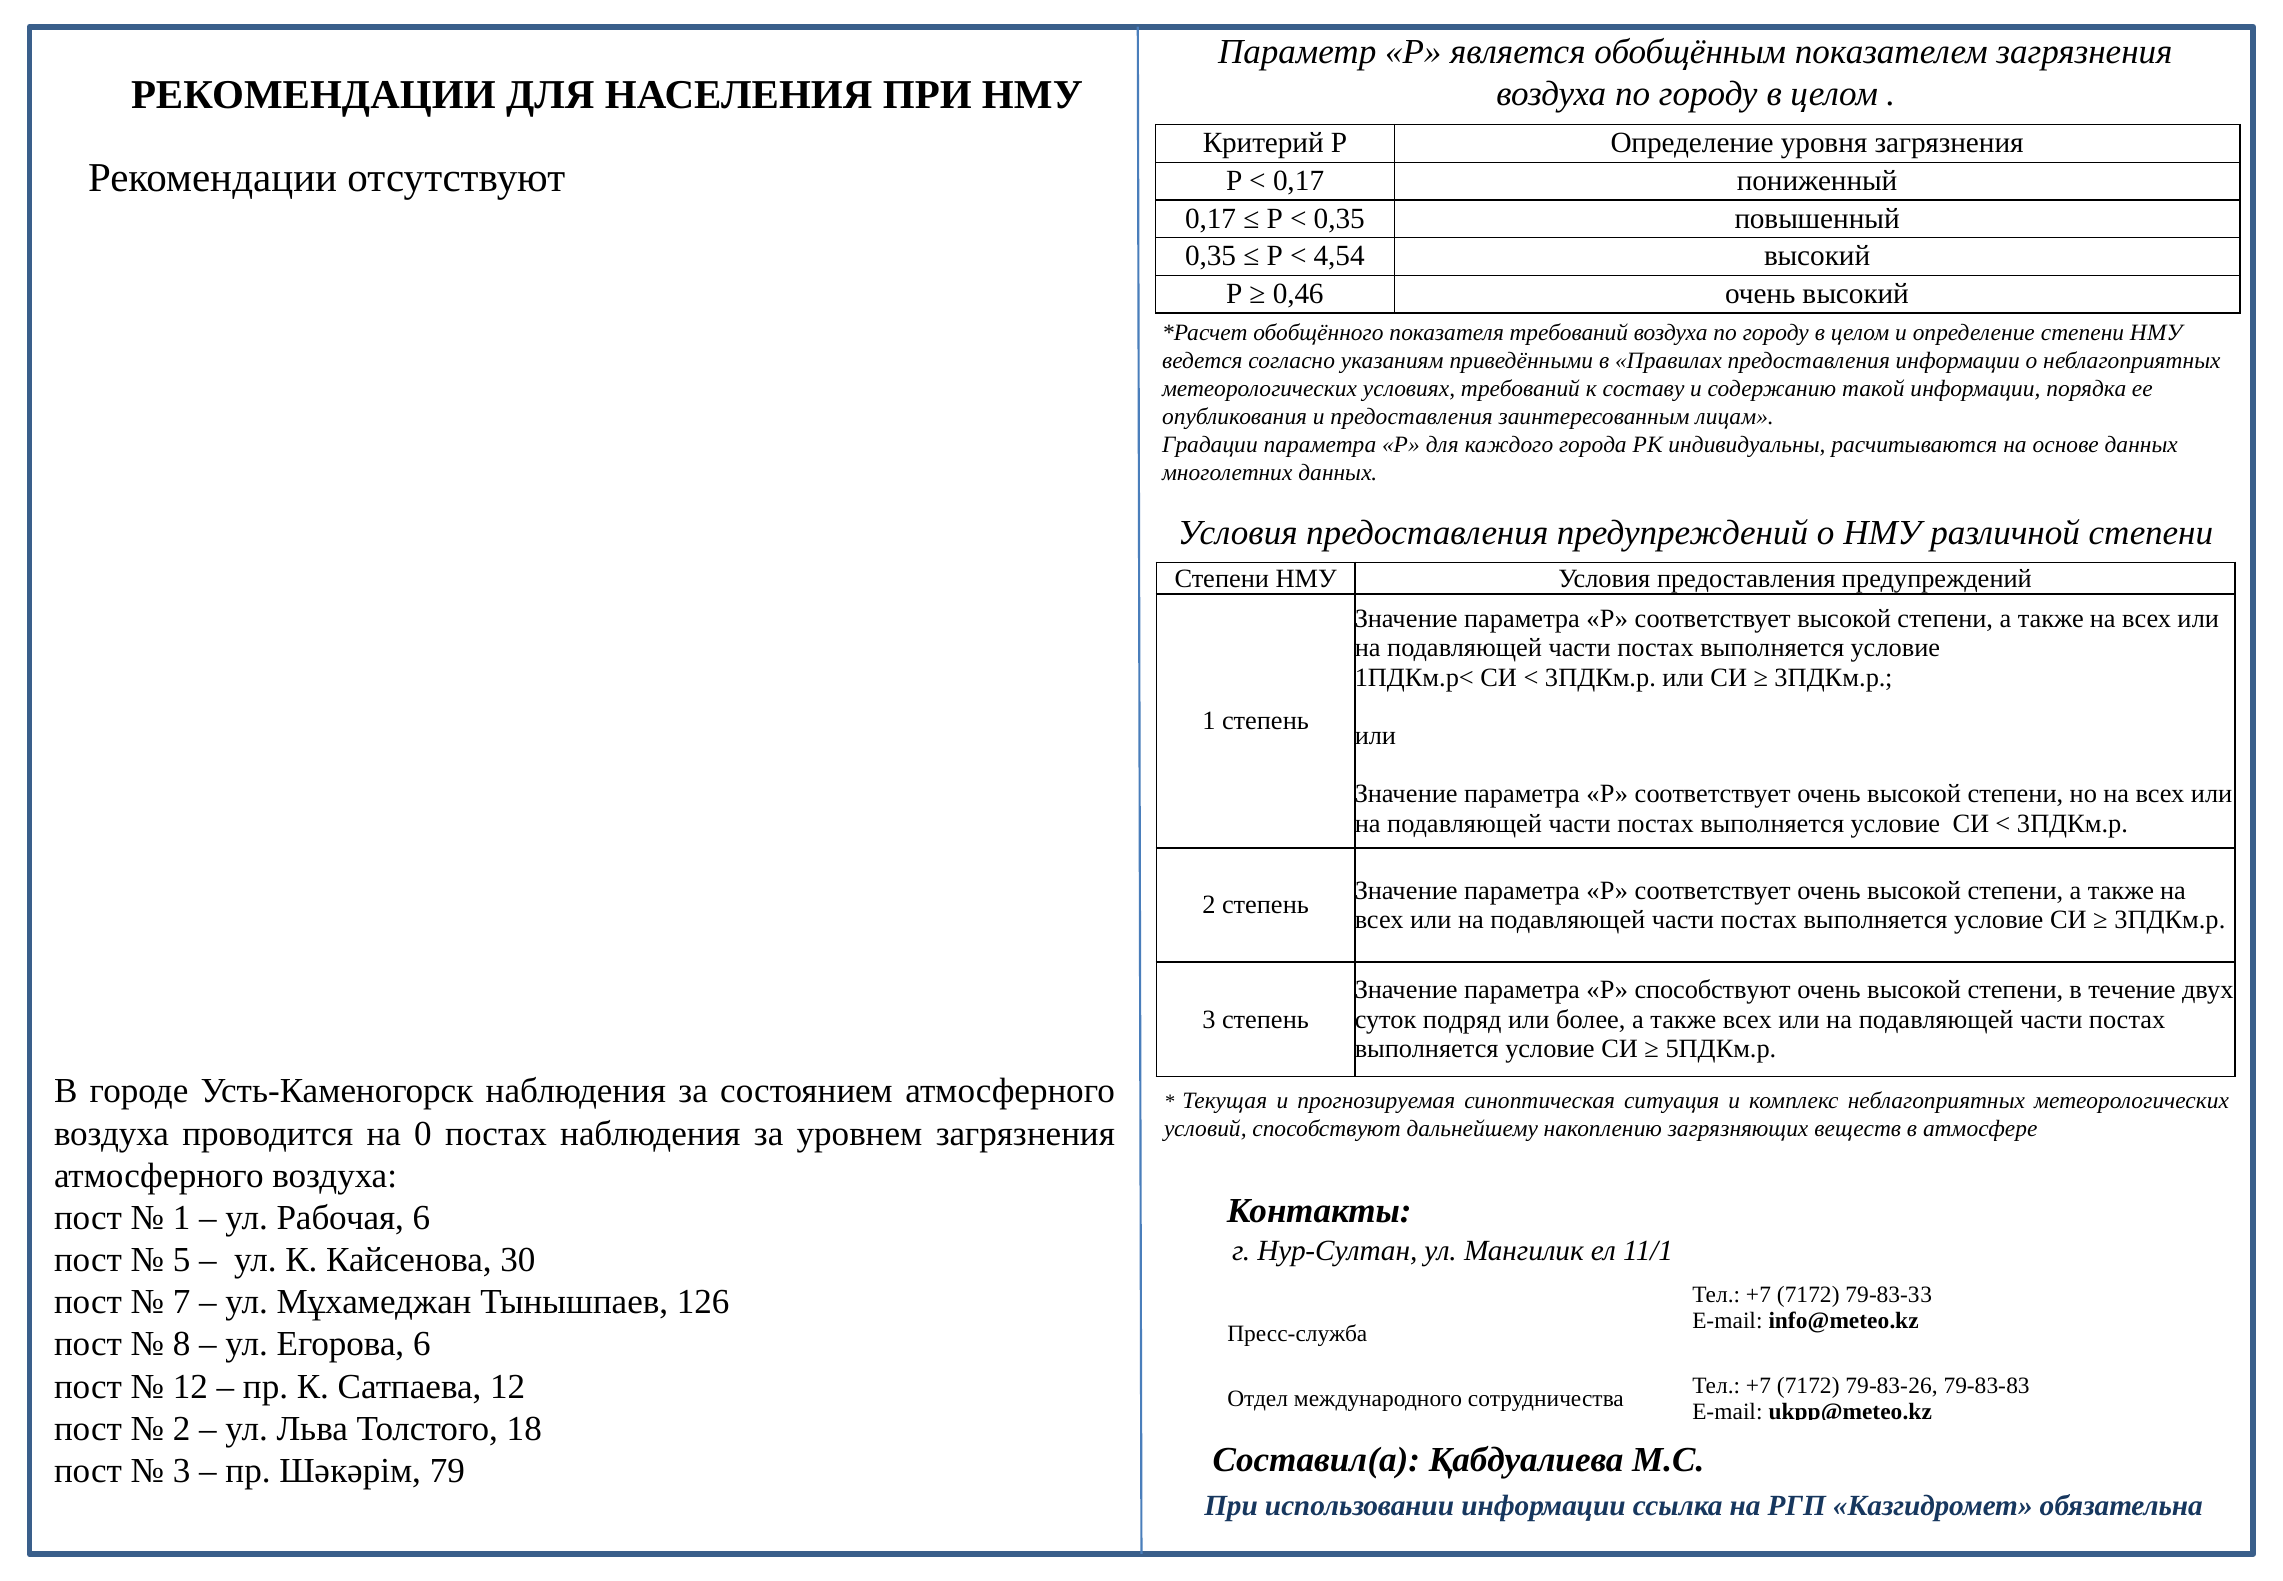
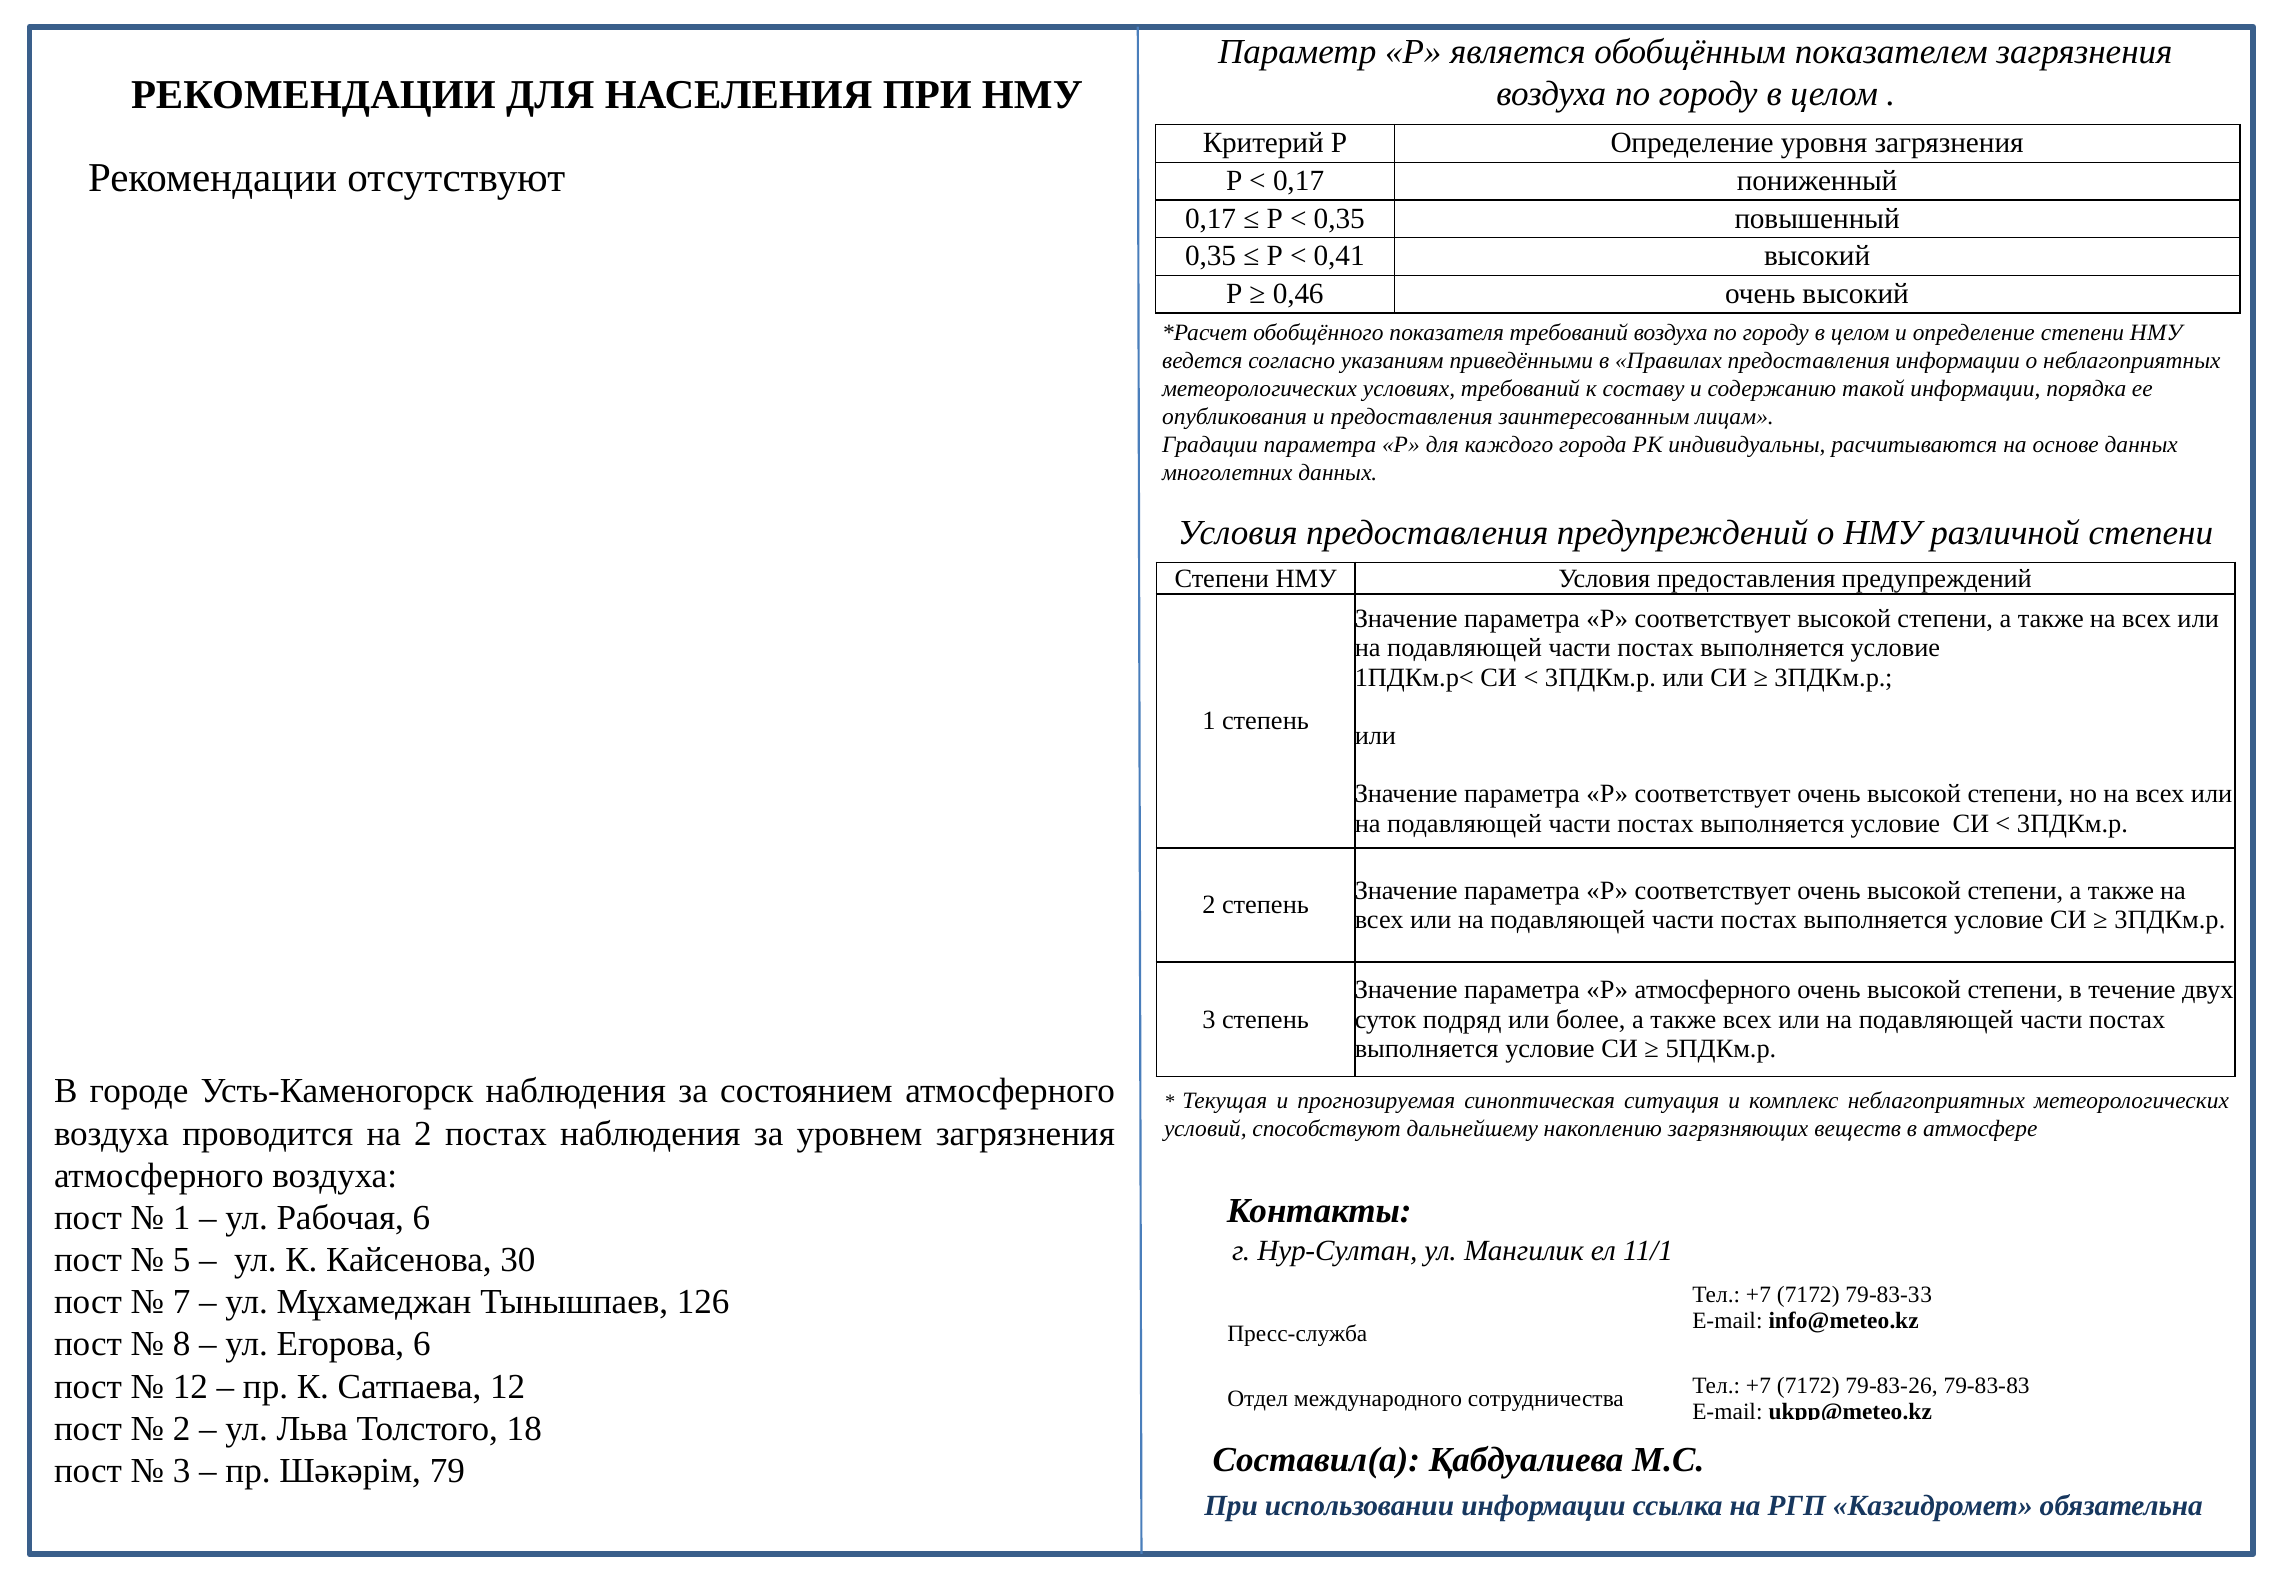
4,54: 4,54 -> 0,41 (1339, 256)
Р способствуют: способствуют -> атмосферного (1713, 990)
на 0: 0 -> 2 (423, 1133)
